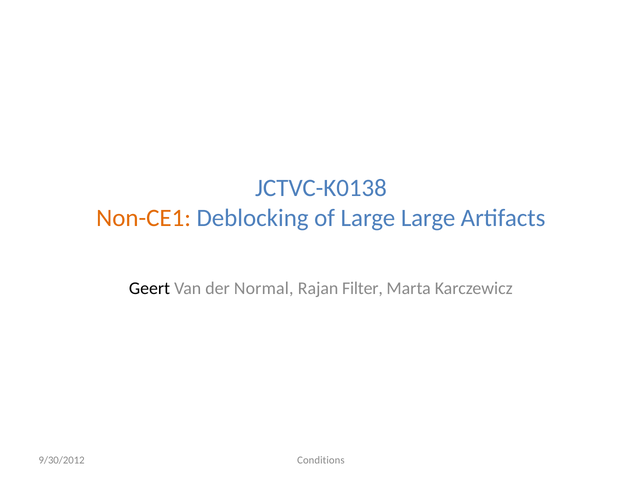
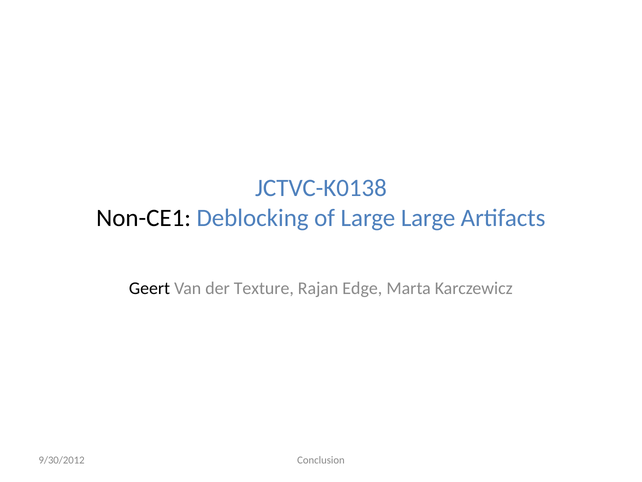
Non-CE1 colour: orange -> black (144, 218)
Normal: Normal -> Texture (264, 288)
Filter: Filter -> Edge (362, 288)
Conditions: Conditions -> Conclusion (321, 460)
